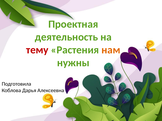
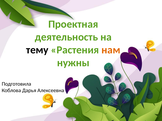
тему colour: red -> black (37, 50)
